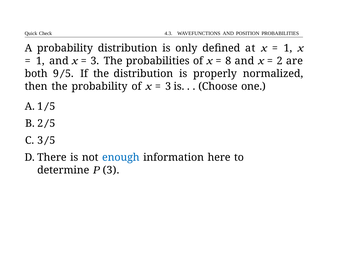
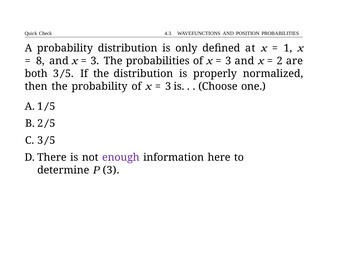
1: 1 -> 8 (40, 61)
8: 8 -> 3 (228, 61)
both 9: 9 -> 3 (56, 74)
enough colour: blue -> purple (121, 158)
